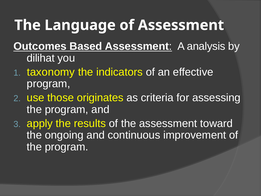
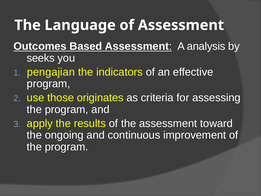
dilihat: dilihat -> seeks (41, 58)
taxonomy: taxonomy -> pengajian (51, 72)
